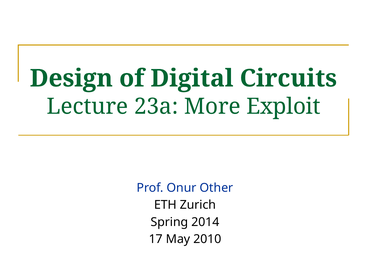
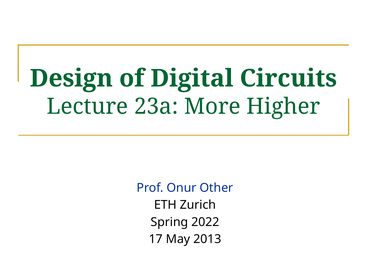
Exploit: Exploit -> Higher (283, 106)
2014: 2014 -> 2022 (205, 222)
2010: 2010 -> 2013 (207, 239)
